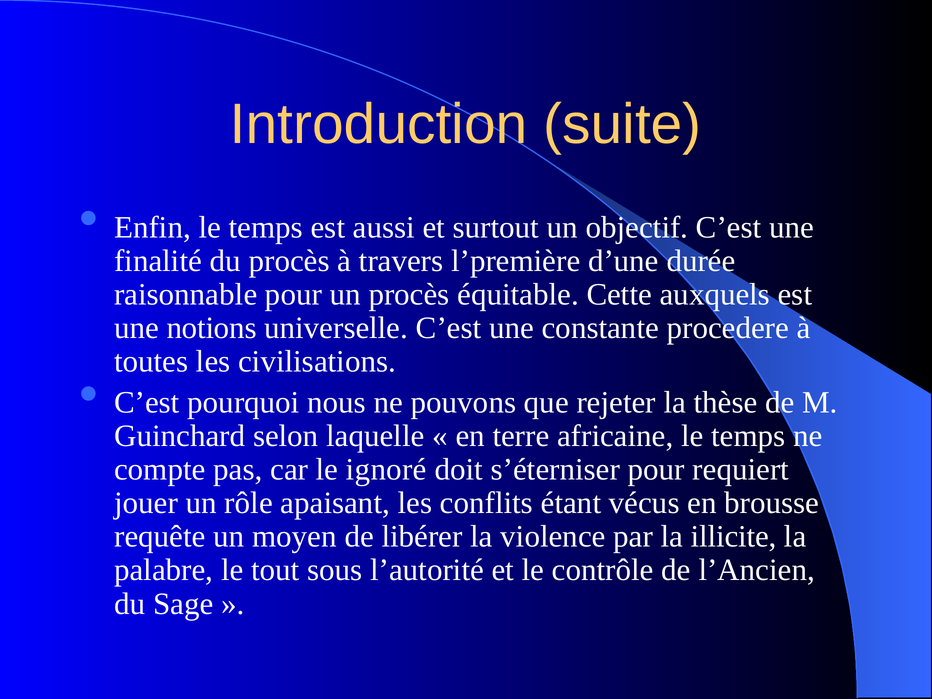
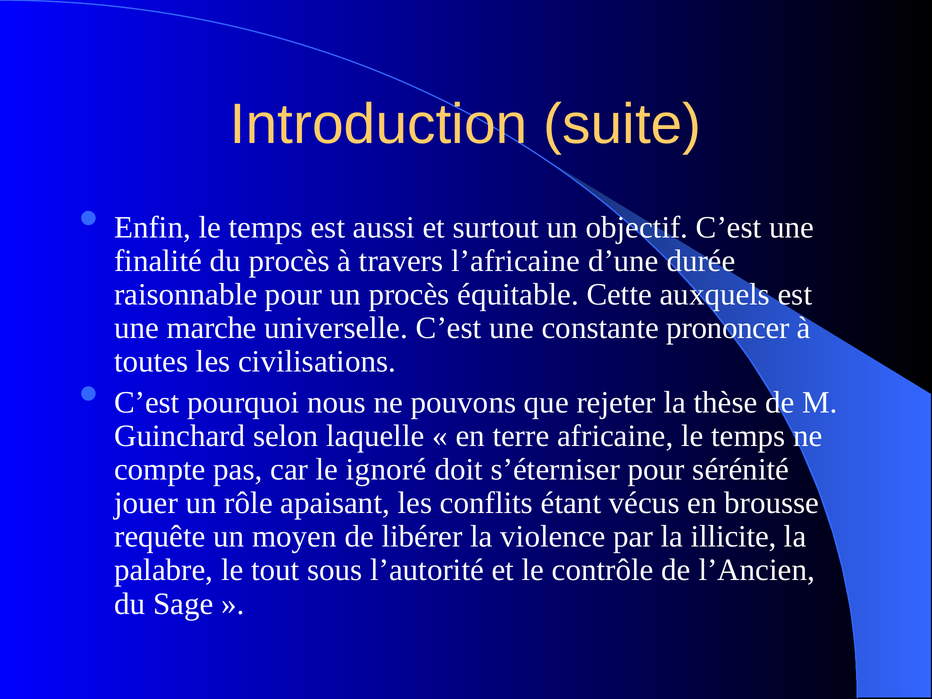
l’première: l’première -> l’africaine (516, 261)
notions: notions -> marche (212, 328)
procedere: procedere -> prononcer (728, 328)
requiert: requiert -> sérénité (741, 470)
